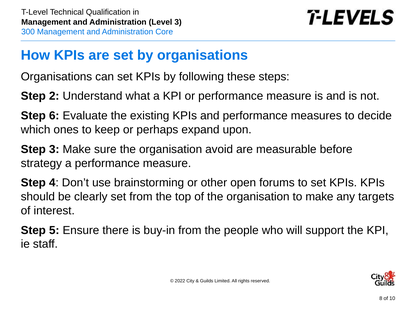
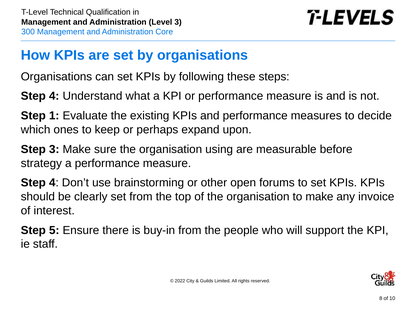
2: 2 -> 4 (54, 96)
6: 6 -> 1 (54, 116)
avoid: avoid -> using (219, 149)
targets: targets -> invoice (376, 197)
